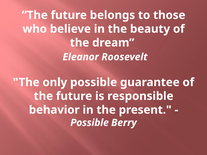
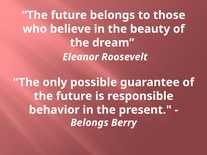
Possible: Possible -> Belongs (89, 123)
